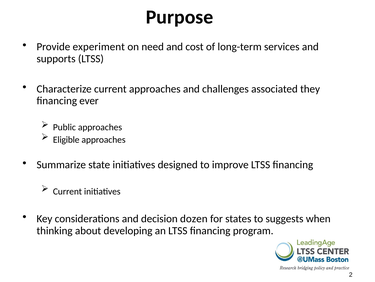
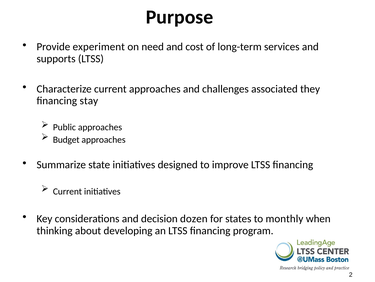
ever: ever -> stay (89, 101)
Eligible: Eligible -> Budget (66, 139)
suggests: suggests -> monthly (284, 218)
